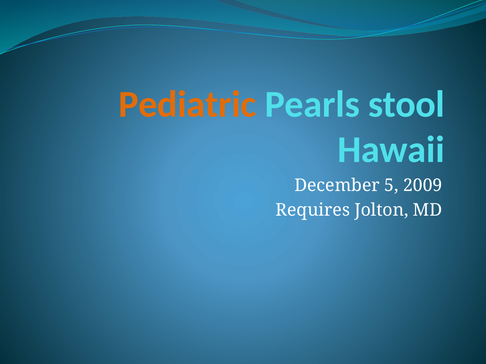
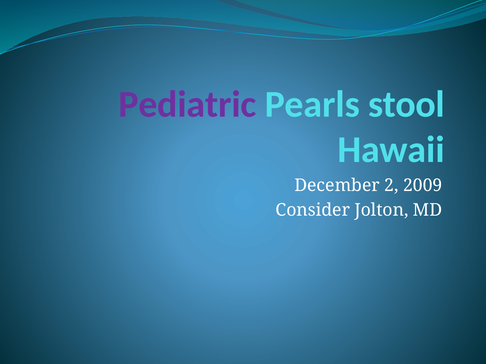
Pediatric colour: orange -> purple (187, 105)
5: 5 -> 2 (391, 186)
Requires: Requires -> Consider (313, 210)
